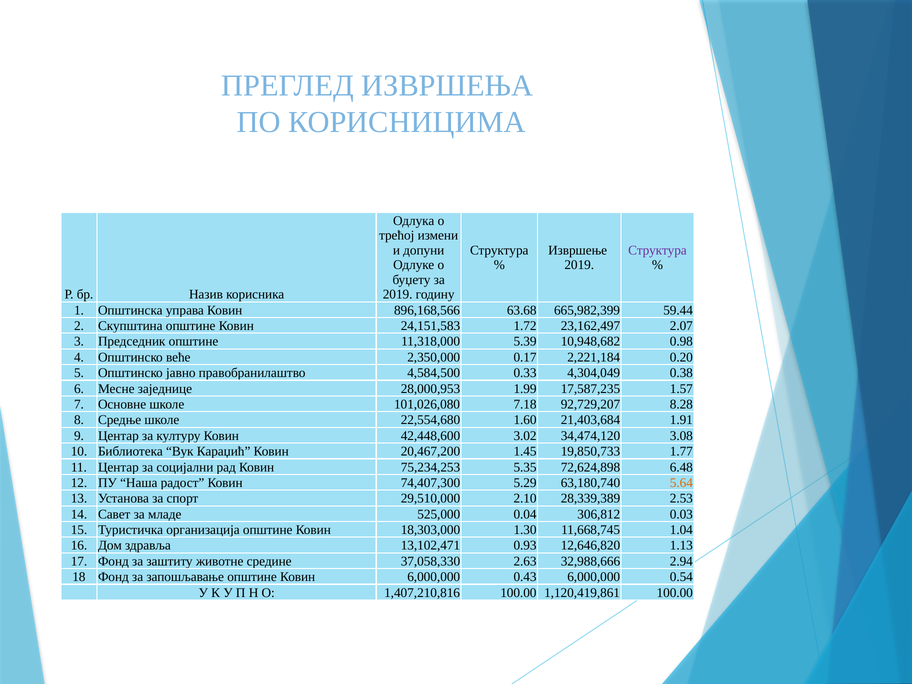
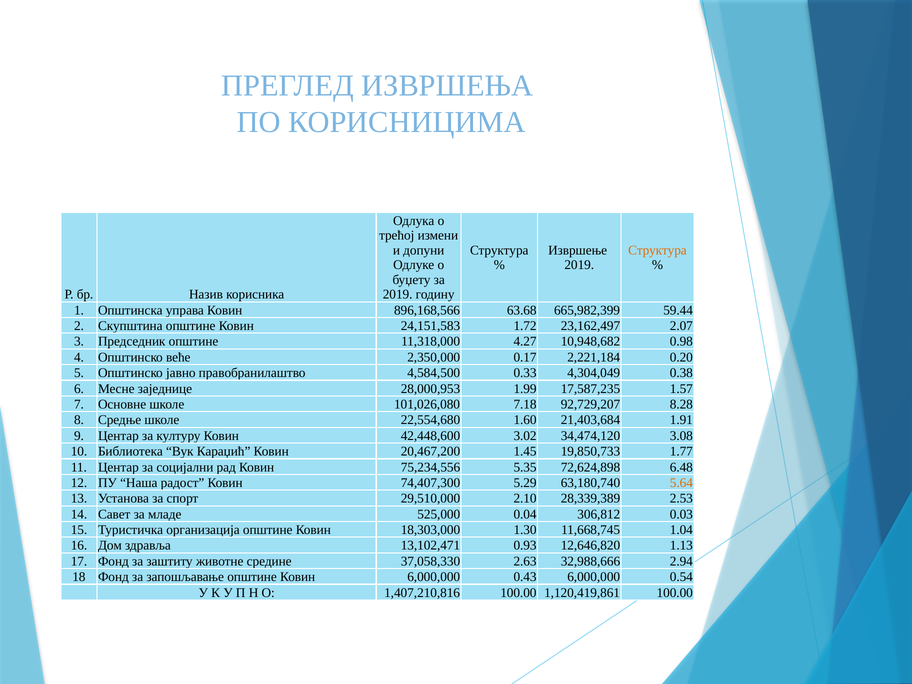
Структура colour: purple -> orange (657, 250)
5.39: 5.39 -> 4.27 (525, 342)
75,234,253: 75,234,253 -> 75,234,556 (431, 467)
